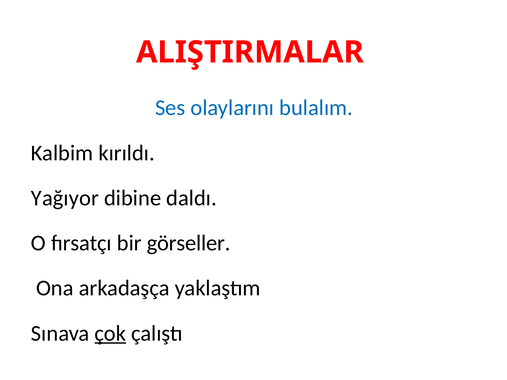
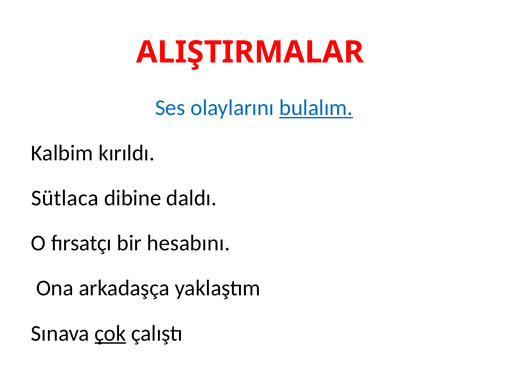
bulalım underline: none -> present (316, 108)
Yağıyor: Yağıyor -> Sütlaca (65, 198)
görseller: görseller -> hesabını (189, 243)
